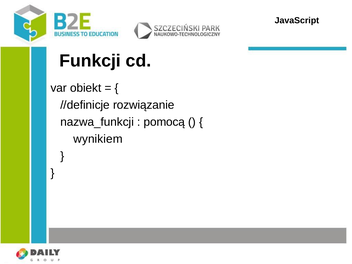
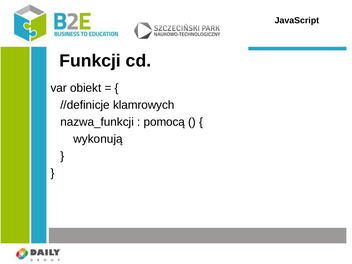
rozwiązanie: rozwiązanie -> klamrowych (144, 105)
wynikiem: wynikiem -> wykonują (98, 139)
